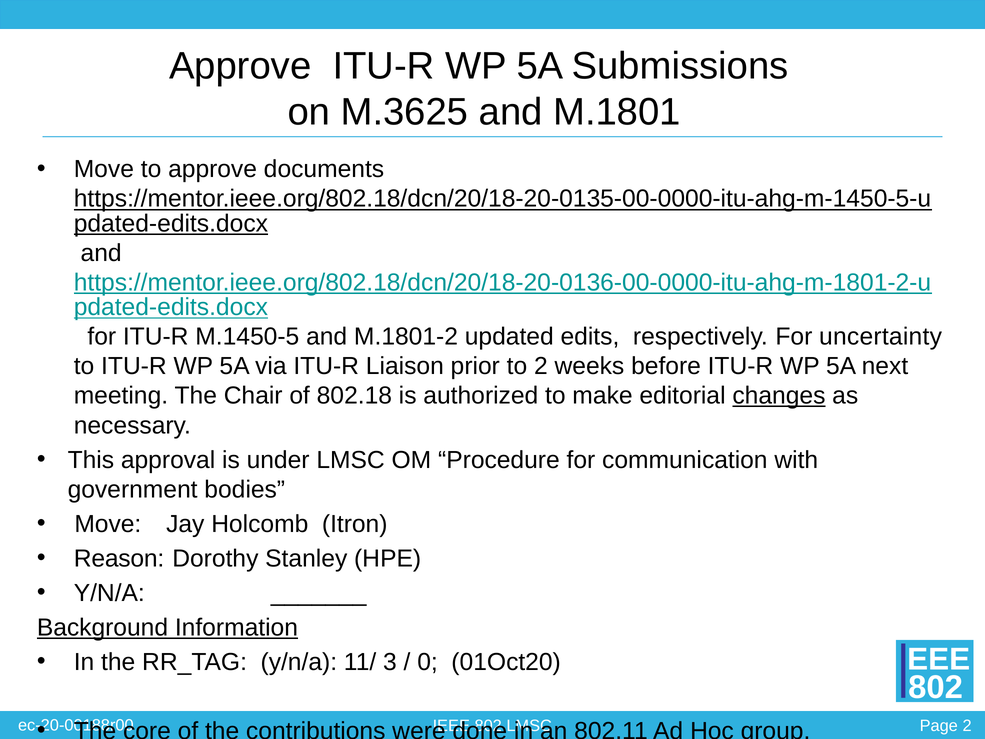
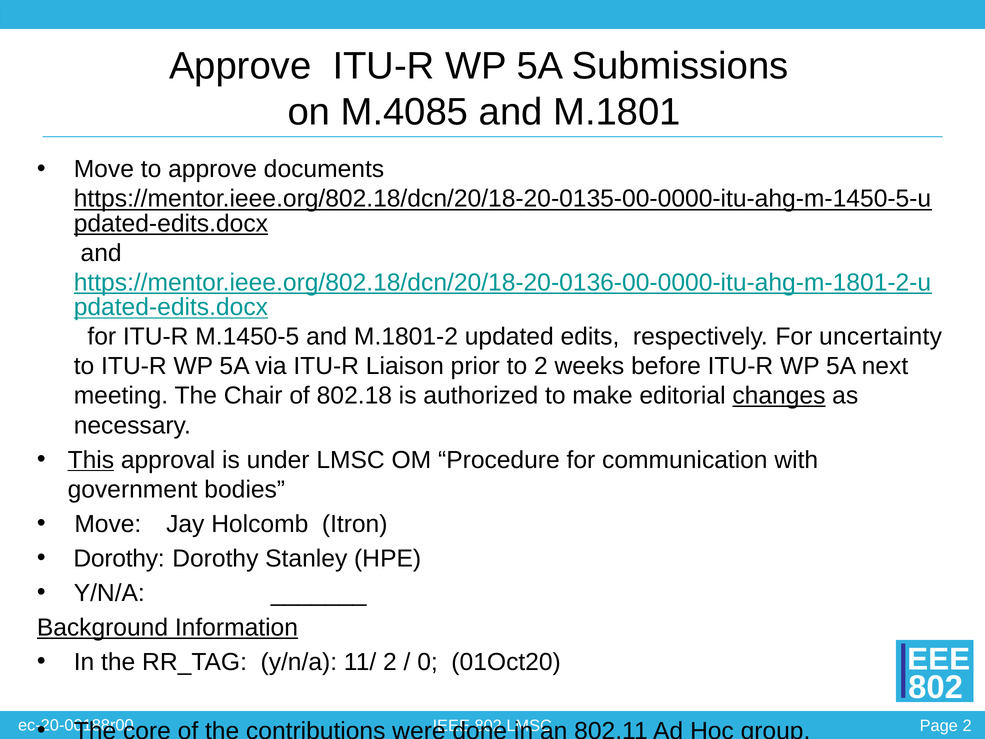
M.3625: M.3625 -> M.4085 (404, 112)
This underline: none -> present (91, 460)
Reason: Reason -> Dorothy (119, 558)
11/ 3: 3 -> 2 (390, 662)
